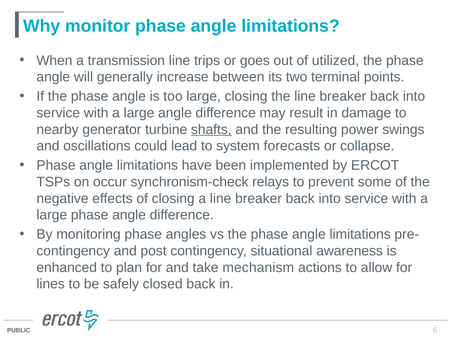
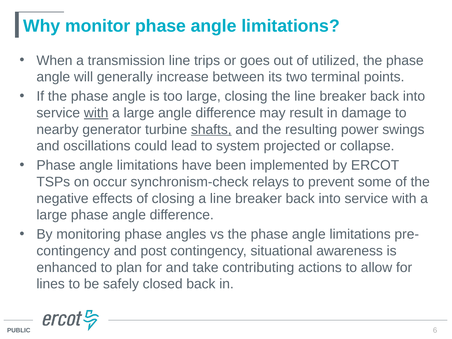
with underline: none -> present (96, 113)
forecasts: forecasts -> projected (292, 146)
mechanism: mechanism -> contributing (258, 268)
